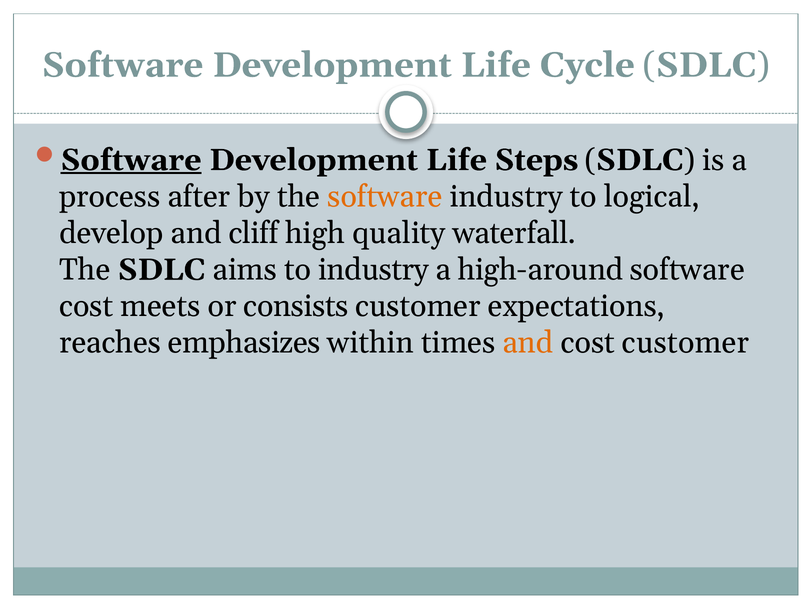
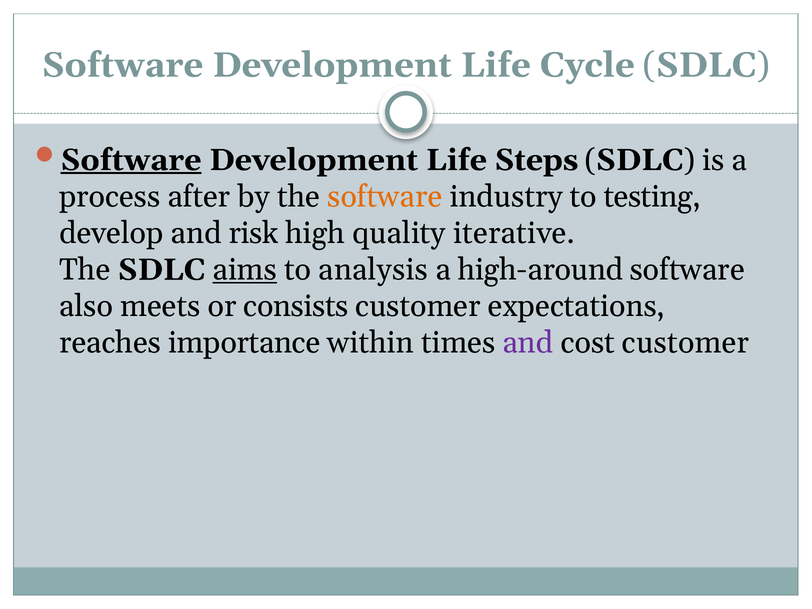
logical: logical -> testing (652, 197)
cliff: cliff -> risk (254, 233)
waterfall: waterfall -> iterative (514, 233)
aims underline: none -> present (245, 270)
to industry: industry -> analysis (373, 270)
cost: cost -> also (86, 306)
emphasizes: emphasizes -> importance (244, 343)
and colour: orange -> purple (528, 343)
